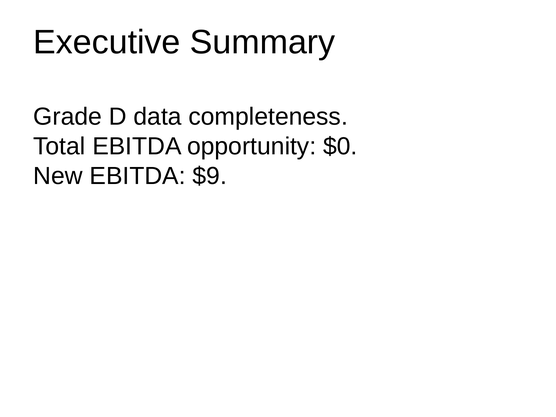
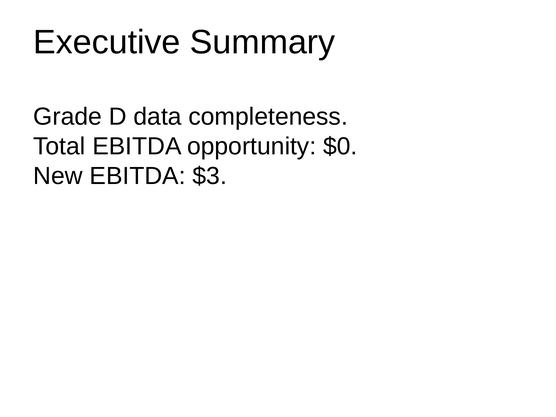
$9: $9 -> $3 (210, 176)
